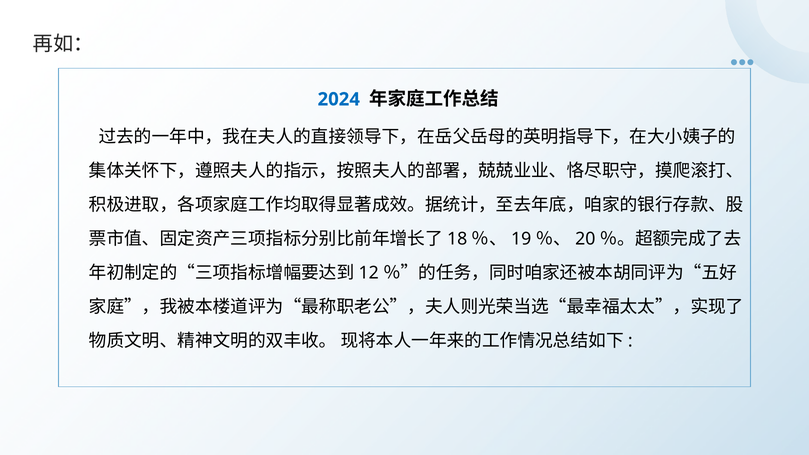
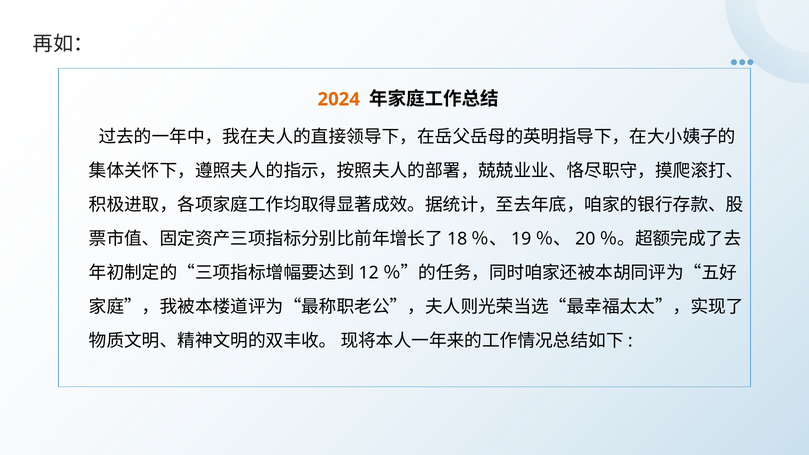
2024 colour: blue -> orange (339, 99)
